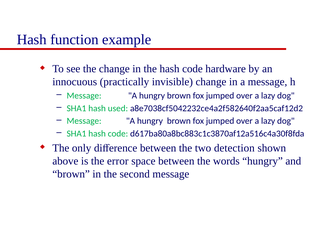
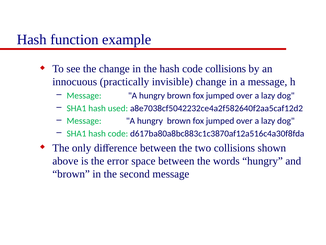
code hardware: hardware -> collisions (226, 69)
two detection: detection -> collisions (234, 148)
